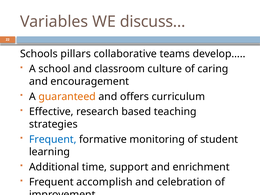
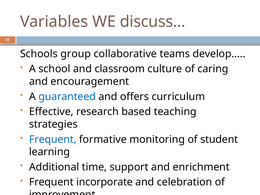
pillars: pillars -> group (76, 54)
guaranteed colour: orange -> blue (67, 97)
accomplish: accomplish -> incorporate (105, 182)
